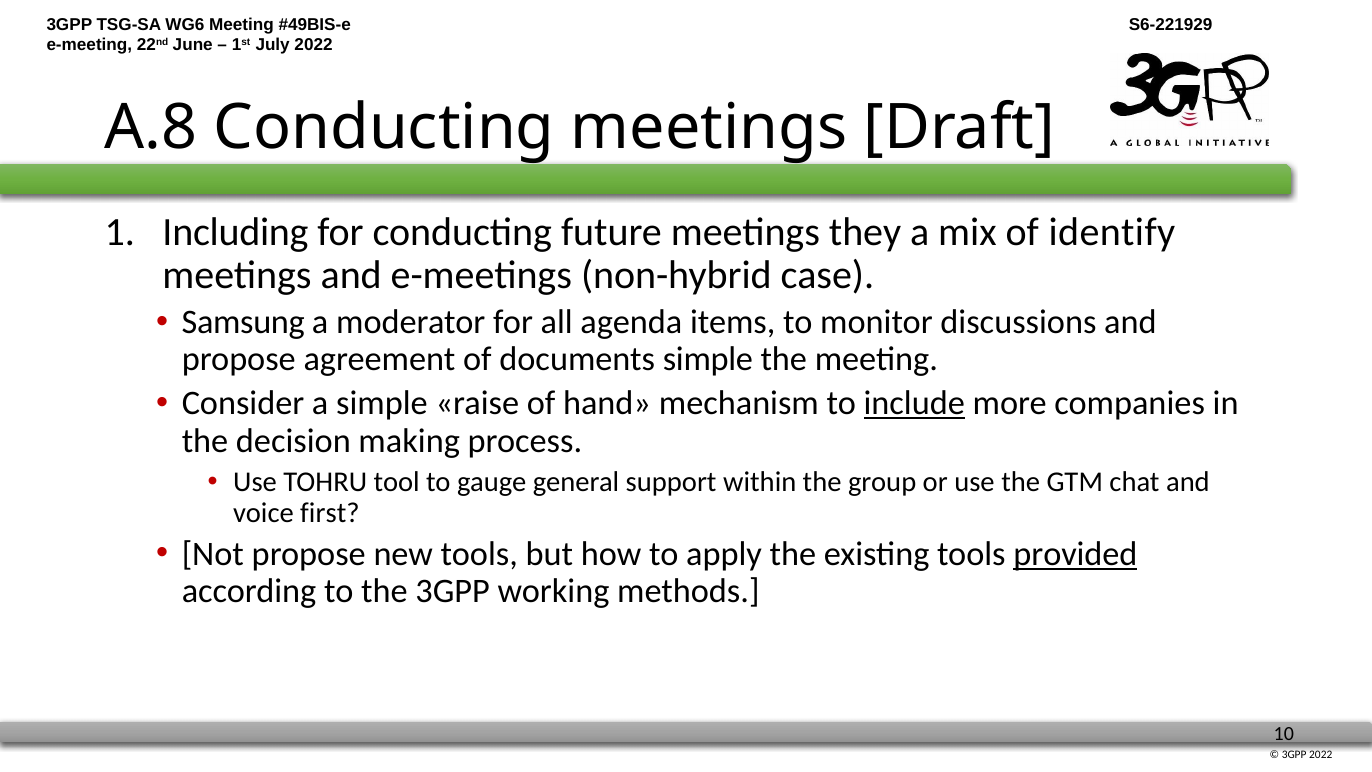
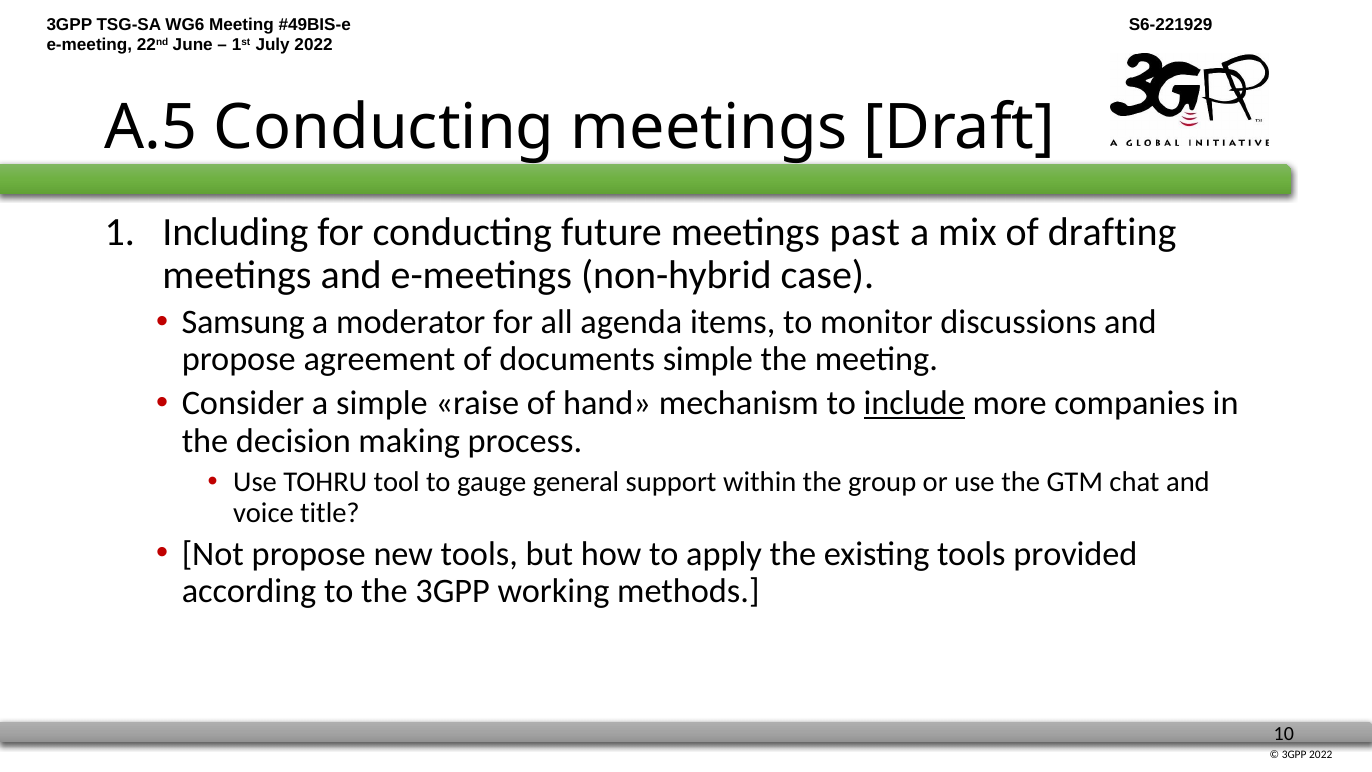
A.8: A.8 -> A.5 (151, 128)
they: they -> past (865, 232)
identify: identify -> drafting (1112, 232)
first: first -> title (330, 513)
provided underline: present -> none (1075, 554)
